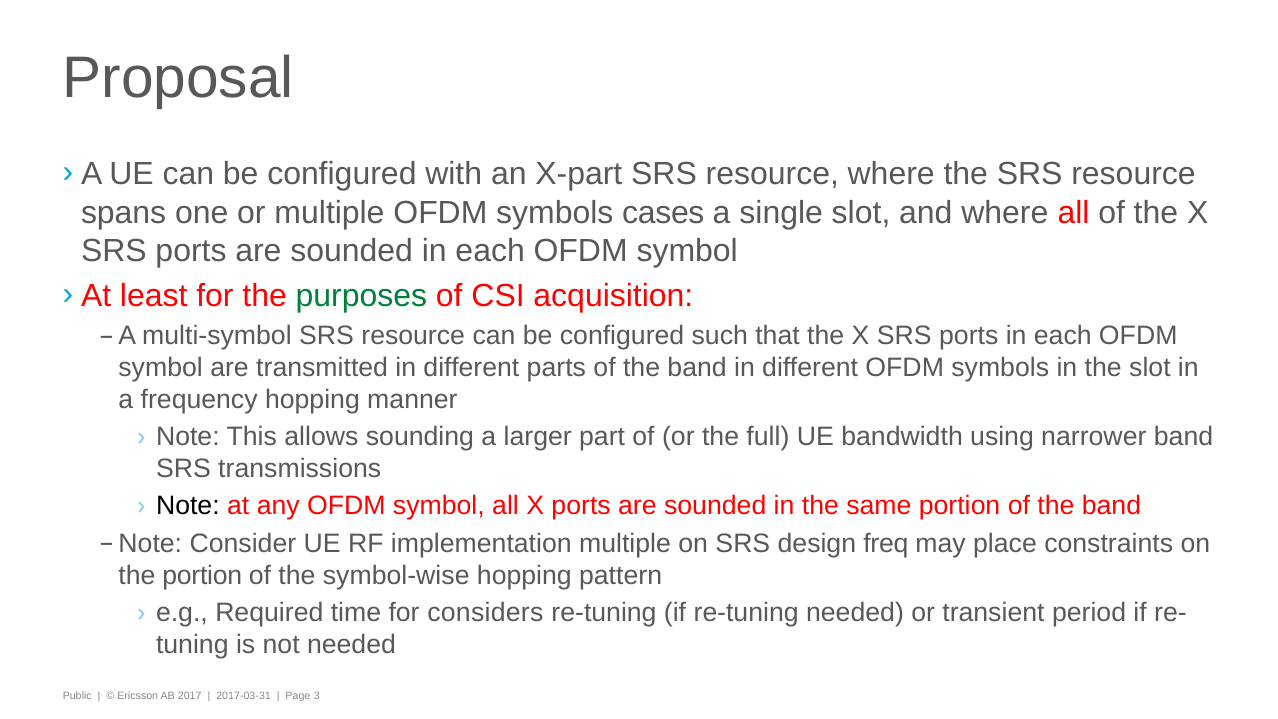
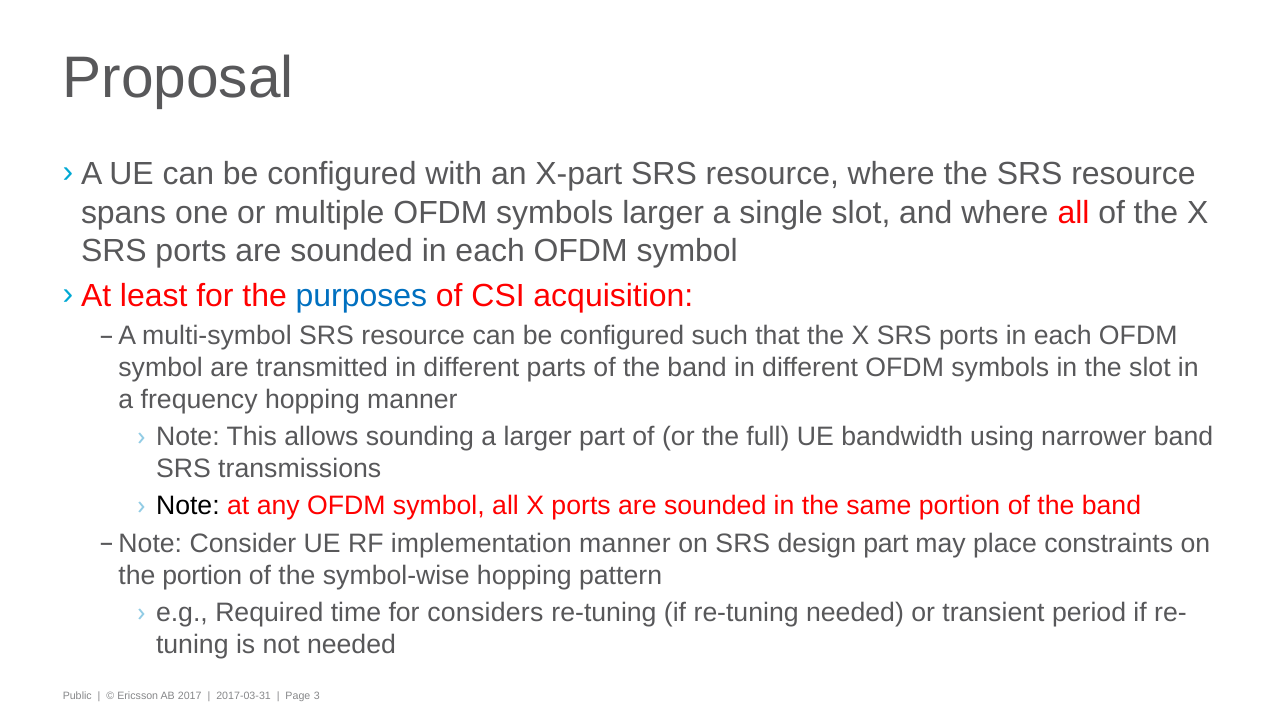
symbols cases: cases -> larger (663, 213)
purposes colour: green -> blue (361, 296)
implementation multiple: multiple -> manner (625, 543)
design freq: freq -> part (886, 543)
